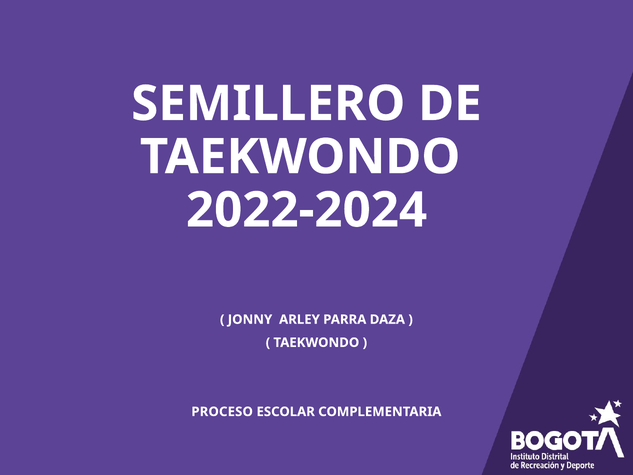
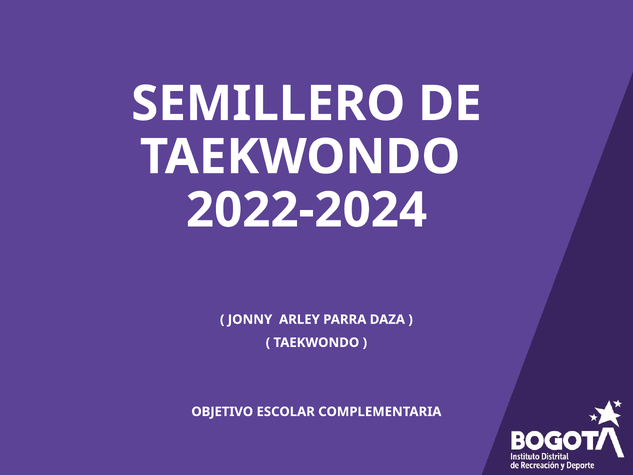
PROCESO: PROCESO -> OBJETIVO (222, 412)
